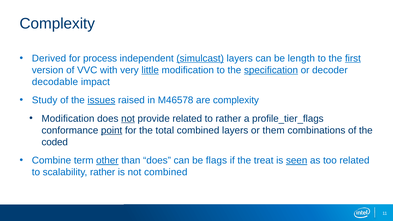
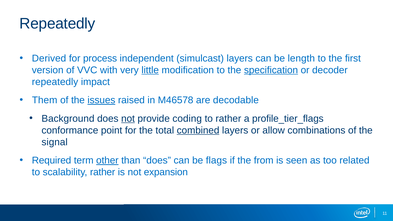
Complexity: Complexity -> Repeatedly (57, 24)
simulcast underline: present -> none (200, 58)
first underline: present -> none (353, 58)
decodable: decodable -> repeatedly (55, 82)
Study: Study -> Them (45, 100)
are complexity: complexity -> decodable (236, 100)
Modification: Modification -> Background (68, 119)
provide related: related -> coding (187, 119)
point underline: present -> none (112, 130)
combined underline: none -> present (198, 130)
them: them -> allow (274, 130)
coded: coded -> signal (55, 142)
Combine: Combine -> Required (52, 160)
treat: treat -> from (264, 160)
seen underline: present -> none (297, 160)
not combined: combined -> expansion (166, 172)
